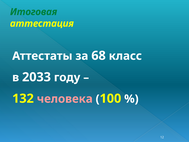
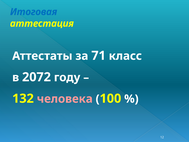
Итоговая colour: green -> blue (34, 12)
68: 68 -> 71 (99, 56)
2033: 2033 -> 2072 (36, 77)
